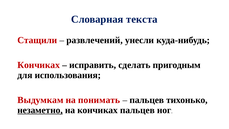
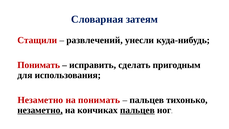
текста: текста -> затеям (142, 19)
Кончиках: Кончиках -> Понимать (39, 65)
Выдумкам: Выдумкам -> Незаметно (40, 100)
пальцев underline: none -> present (137, 110)
